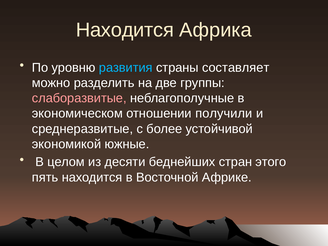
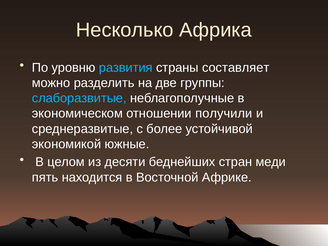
Находится: Находится -> Несколько (125, 30)
слаборазвитые colour: pink -> light blue (79, 98)
этого: этого -> меди (271, 162)
